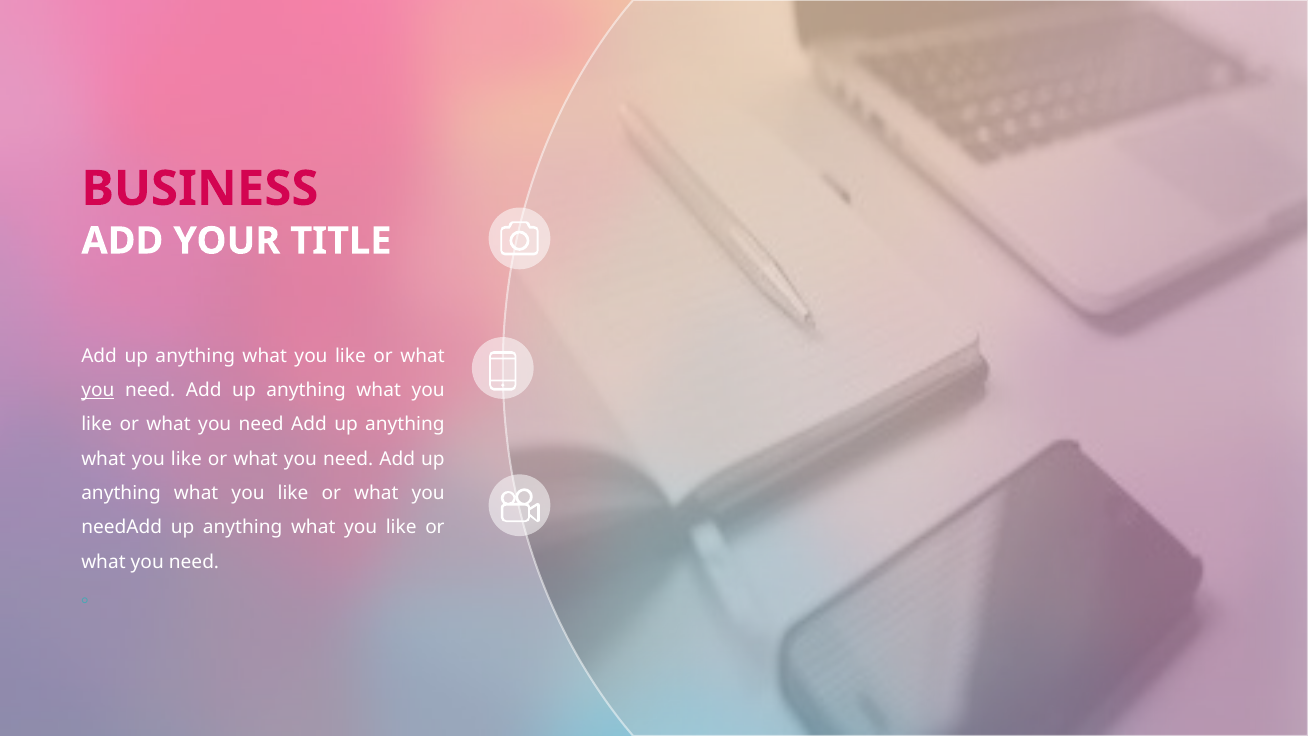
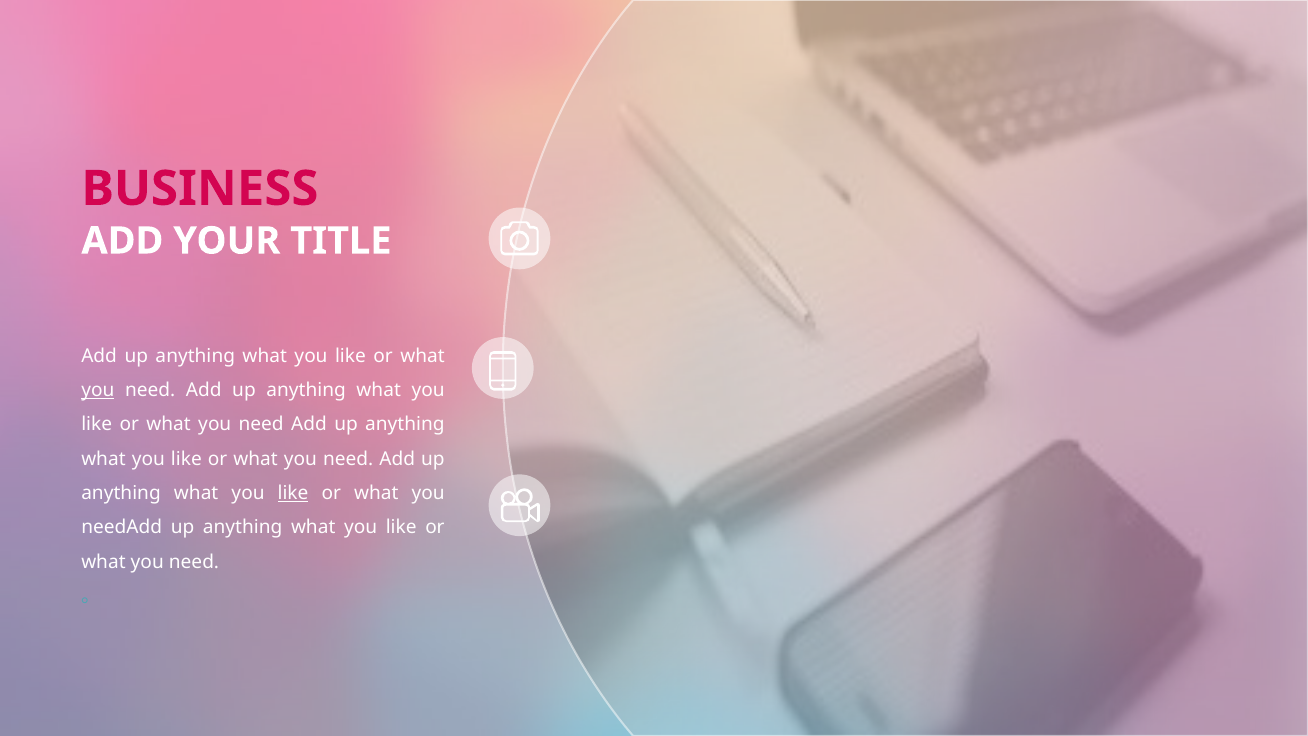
like underline: none -> present (293, 493)
